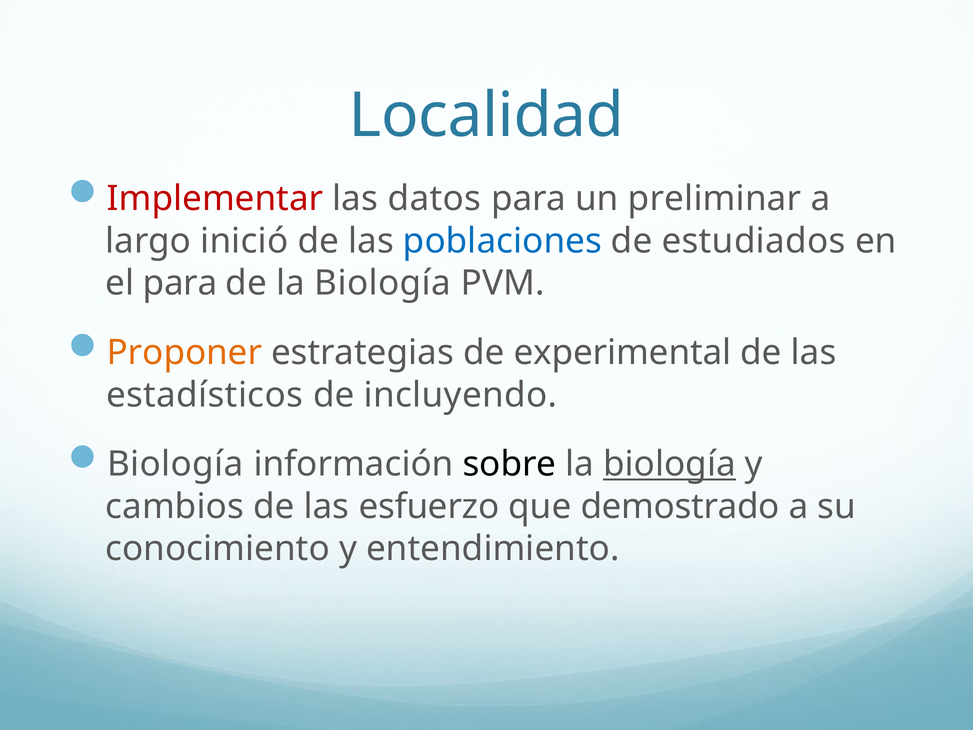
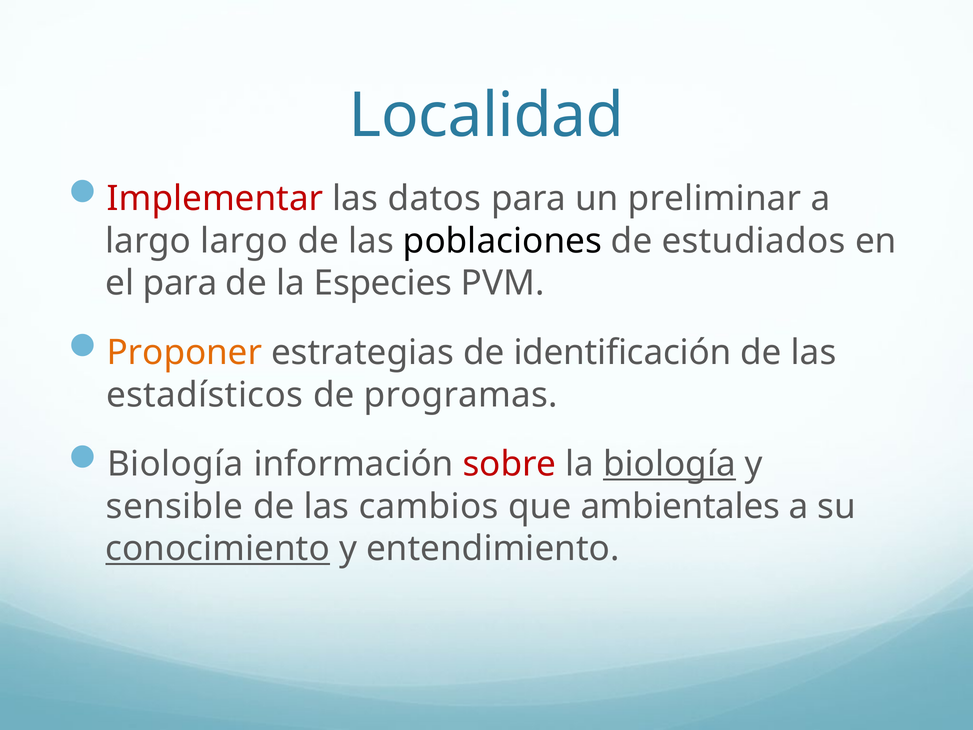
largo inició: inició -> largo (244, 241)
poblaciones colour: blue -> black (502, 241)
de la Biología: Biología -> Especies (383, 283)
experimental: experimental -> identificación (622, 353)
incluyendo: incluyendo -> programas (461, 395)
sobre colour: black -> red (510, 464)
cambios: cambios -> sensible (174, 506)
esfuerzo: esfuerzo -> cambios (429, 506)
demostrado: demostrado -> ambientales (680, 506)
conocimiento underline: none -> present (218, 549)
